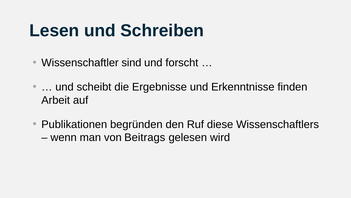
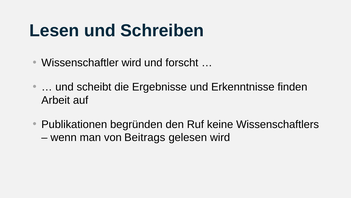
Wissenschaftler sind: sind -> wird (131, 63)
diese: diese -> keine (220, 124)
